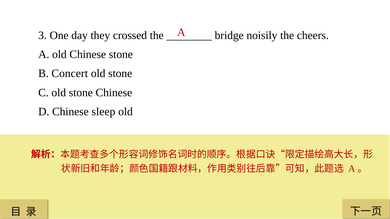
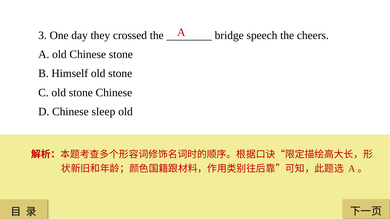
noisily: noisily -> speech (262, 35)
Concert: Concert -> Himself (70, 74)
